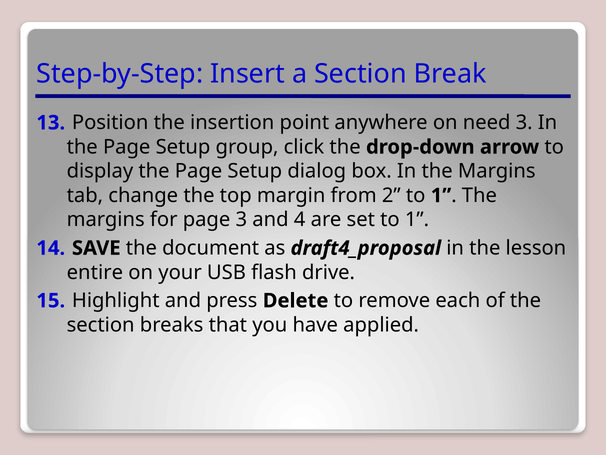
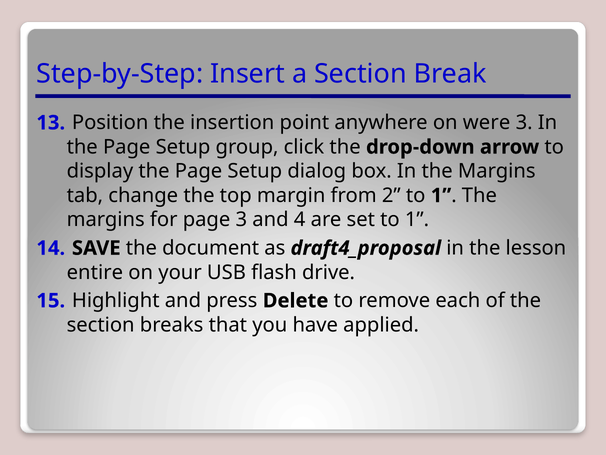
need: need -> were (487, 123)
